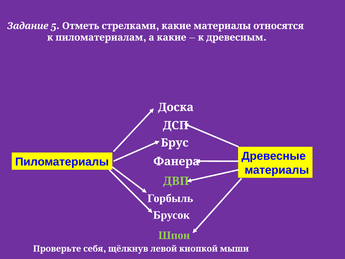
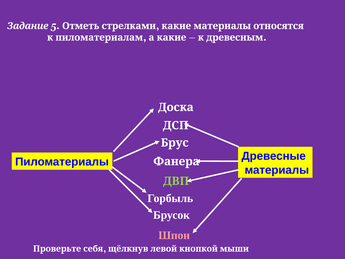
Шпон colour: light green -> pink (174, 235)
